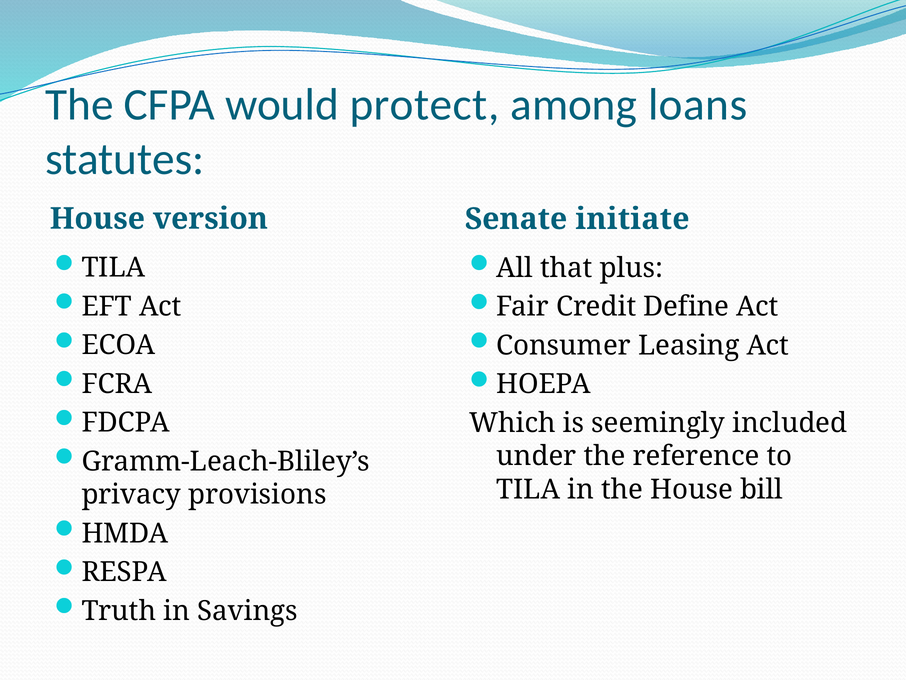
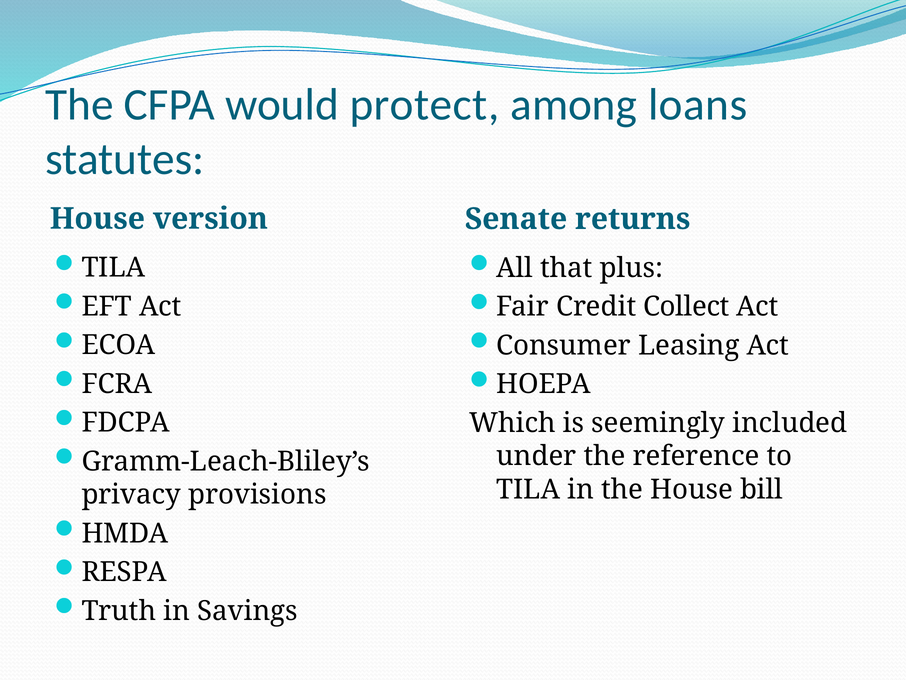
initiate: initiate -> returns (633, 219)
Define: Define -> Collect (686, 306)
